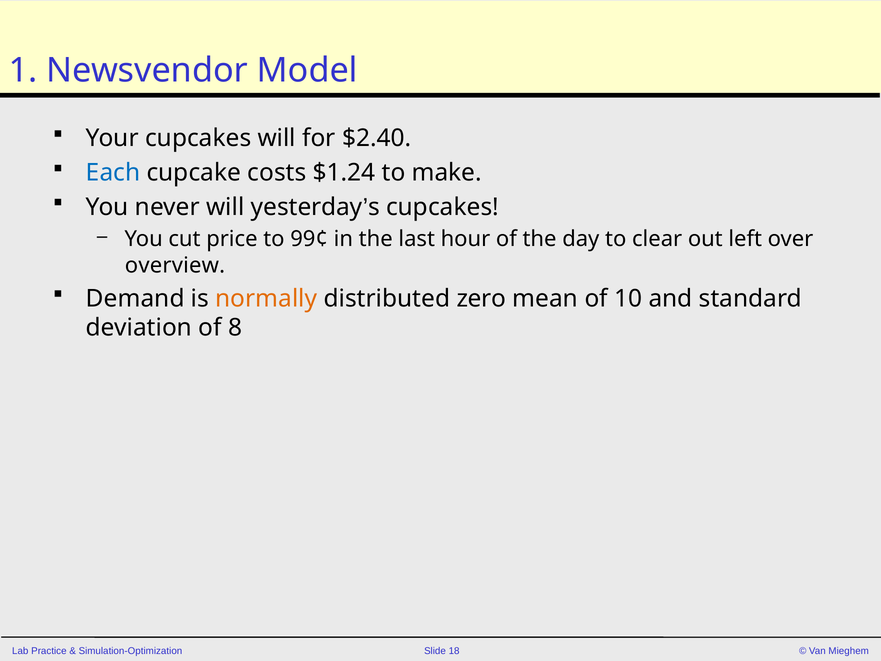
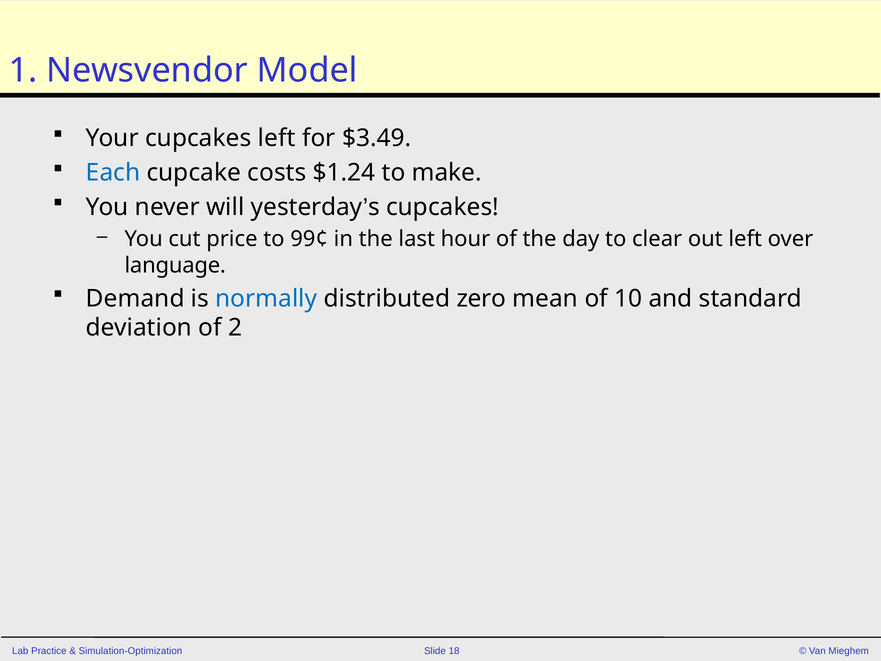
cupcakes will: will -> left (277, 138)
$2.40: $2.40 -> $3.49 (377, 138)
overview: overview -> language (175, 265)
normally colour: orange -> blue (266, 298)
8: 8 -> 2 (235, 328)
